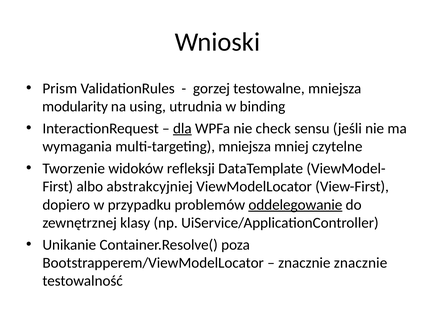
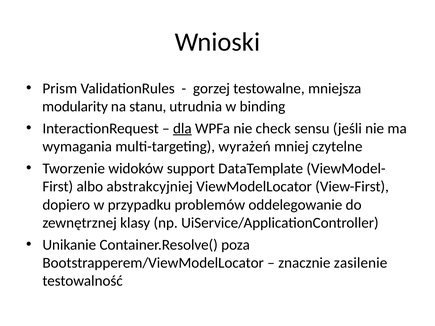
using: using -> stanu (148, 107)
multi-targeting mniejsza: mniejsza -> wyrażeń (245, 147)
refleksji: refleksji -> support (191, 169)
oddelegowanie underline: present -> none (295, 205)
znacznie znacznie: znacznie -> zasilenie (361, 263)
